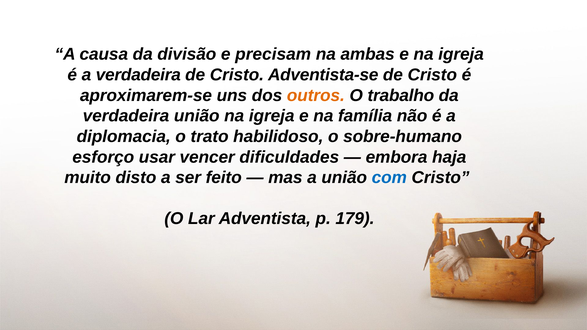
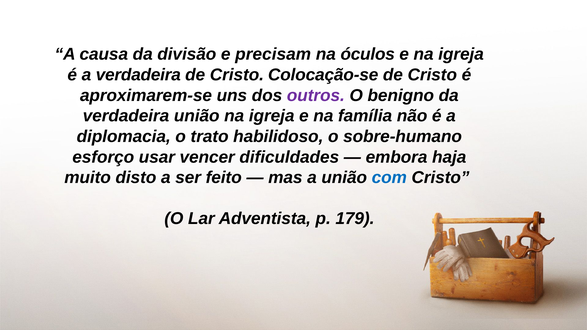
ambas: ambas -> óculos (368, 54)
Adventista-se: Adventista-se -> Colocação-se (323, 75)
outros colour: orange -> purple (316, 95)
trabalho: trabalho -> benigno (401, 95)
